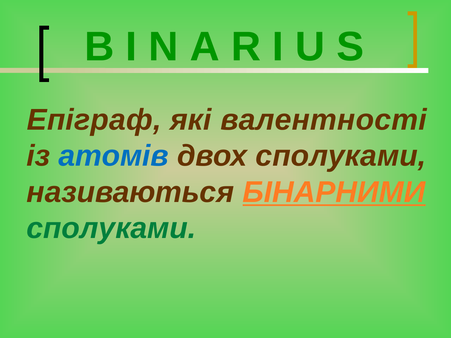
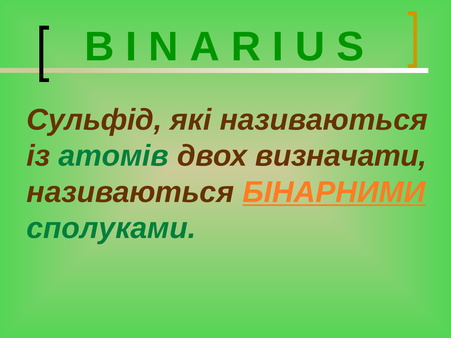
Епіграф: Епіграф -> Сульфід (94, 120)
які валентності: валентності -> називаються (324, 120)
атомів colour: blue -> green (114, 156)
двох сполуками: сполуками -> визначати (341, 156)
